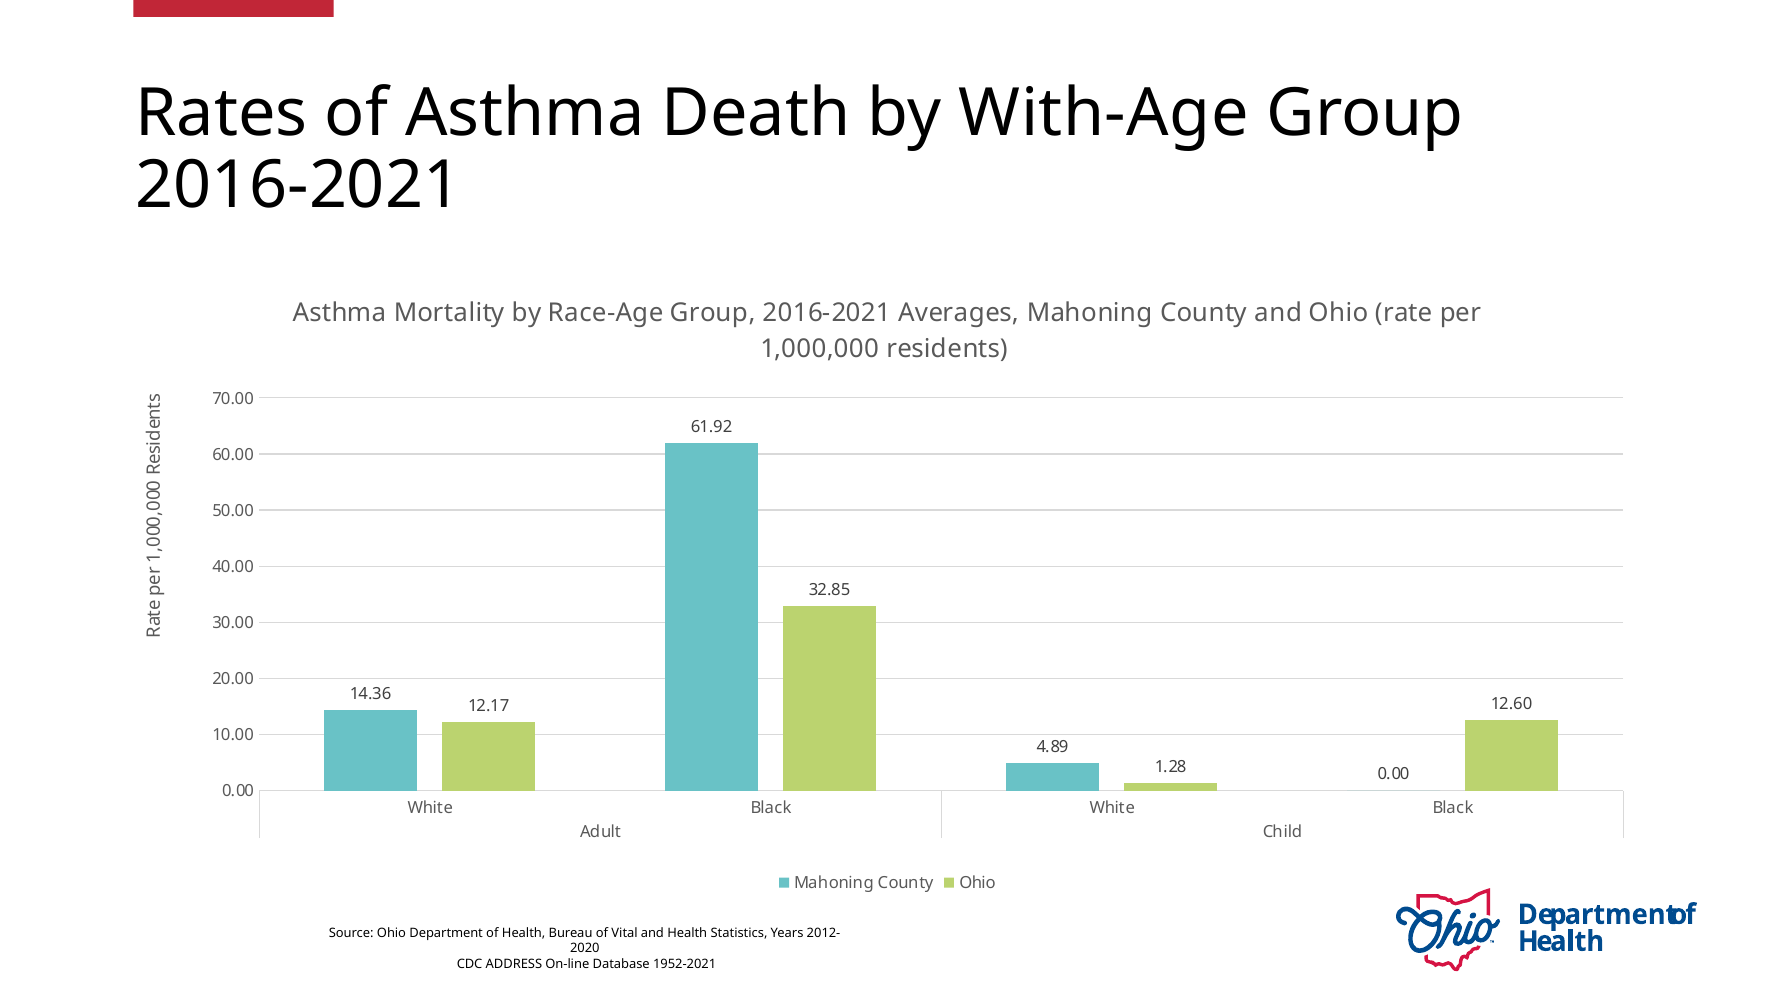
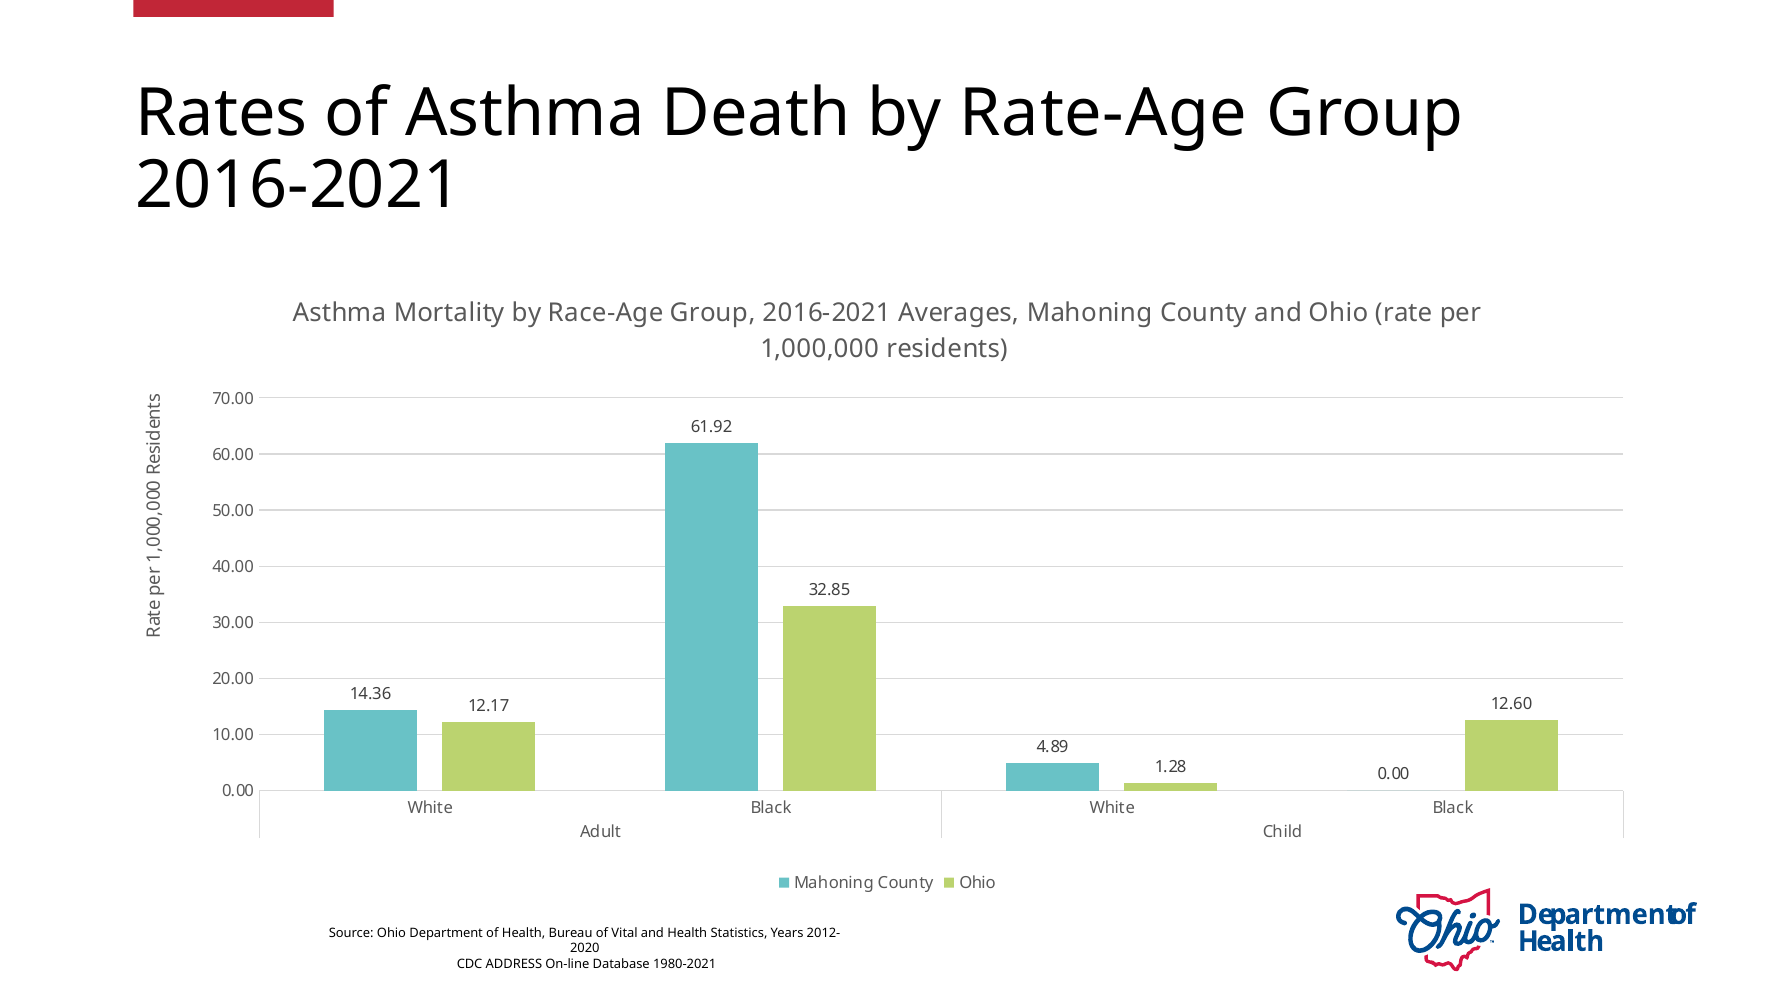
With-Age: With-Age -> Rate-Age (1104, 113)
1952-2021: 1952-2021 -> 1980-2021 (685, 964)
